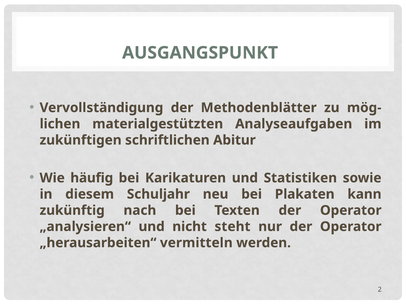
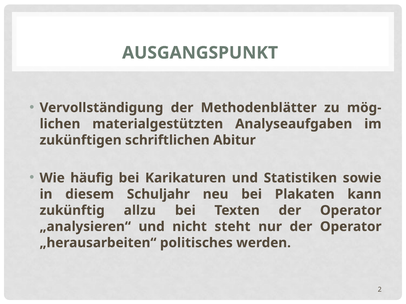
nach: nach -> allzu (140, 211)
vermitteln: vermitteln -> politisches (196, 243)
